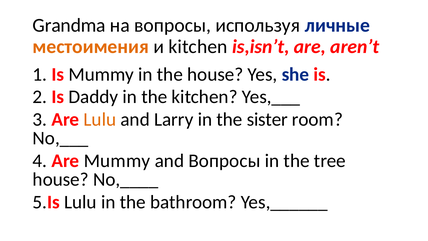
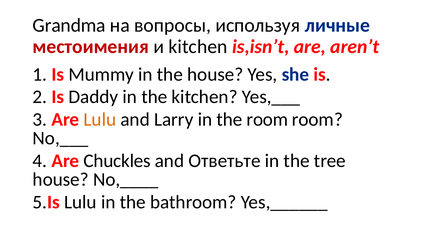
местоимения colour: orange -> red (91, 47)
the sister: sister -> room (267, 120)
Are Mummy: Mummy -> Chuckles (117, 161)
and Вопросы: Вопросы -> Ответьте (224, 161)
